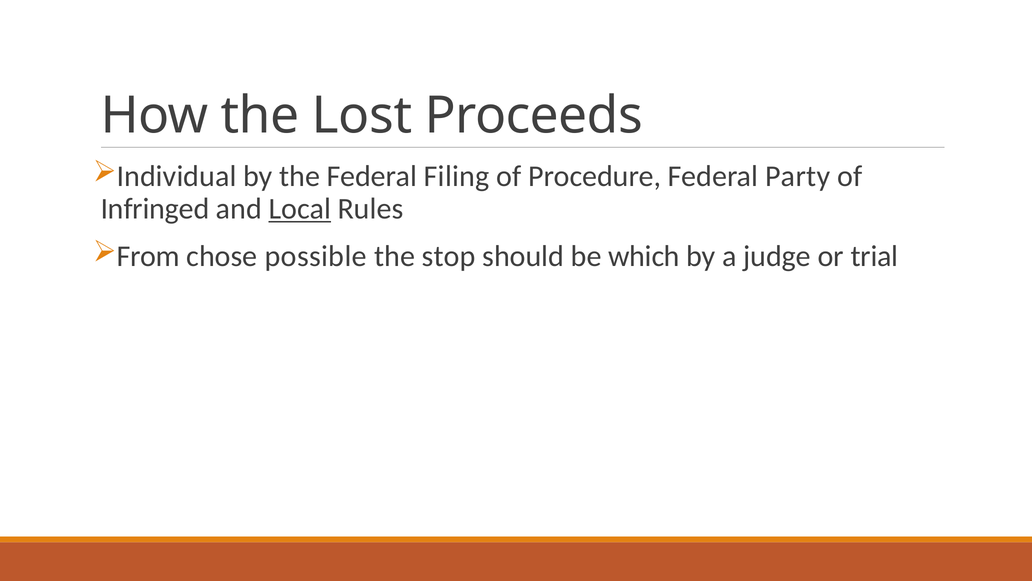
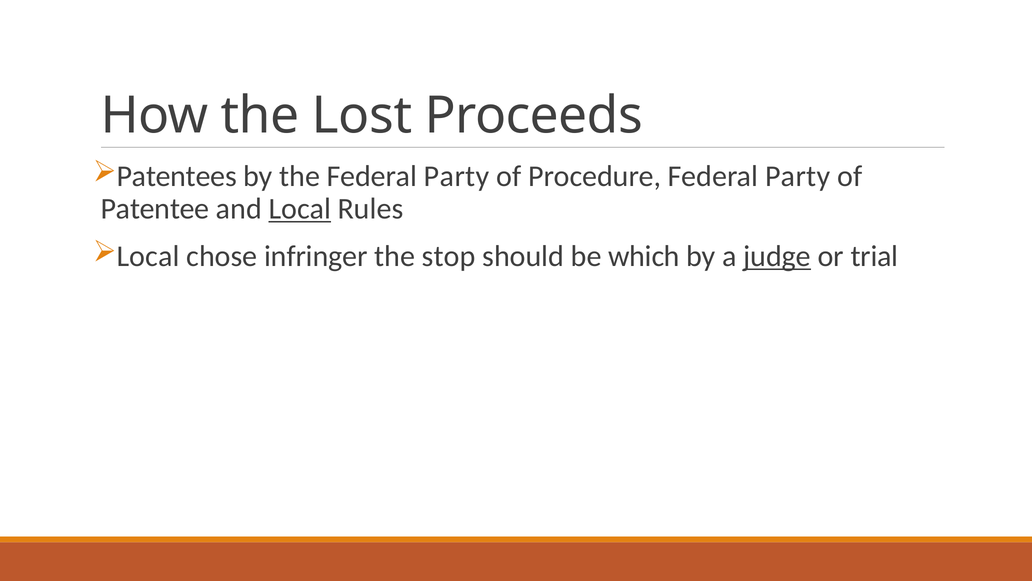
Individual: Individual -> Patentees (177, 176)
the Federal Filing: Filing -> Party (457, 176)
Infringed: Infringed -> Patentee (155, 209)
From: From -> Local (148, 256)
possible: possible -> infringer (316, 256)
judge underline: none -> present (777, 256)
